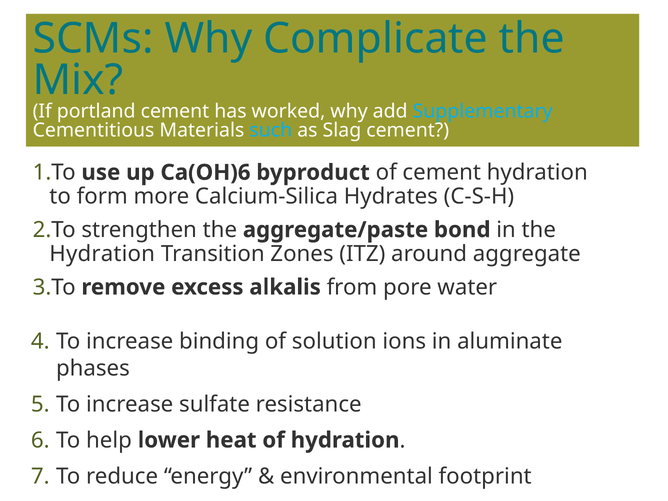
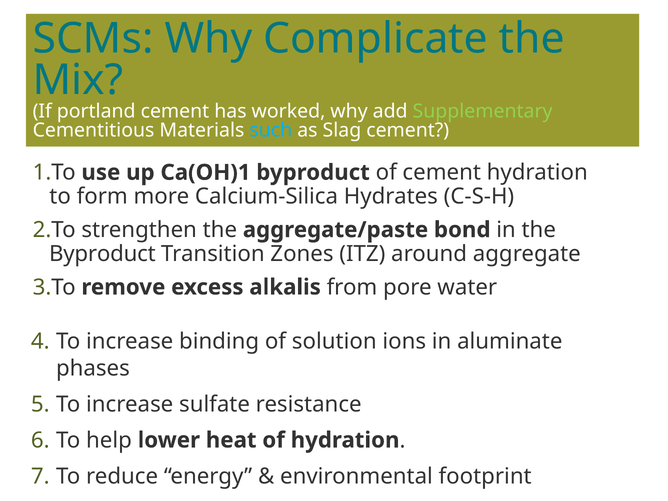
Supplementary colour: light blue -> light green (483, 111)
Ca(OH)6: Ca(OH)6 -> Ca(OH)1 (205, 172)
Hydration: Hydration -> Byproduct (102, 254)
